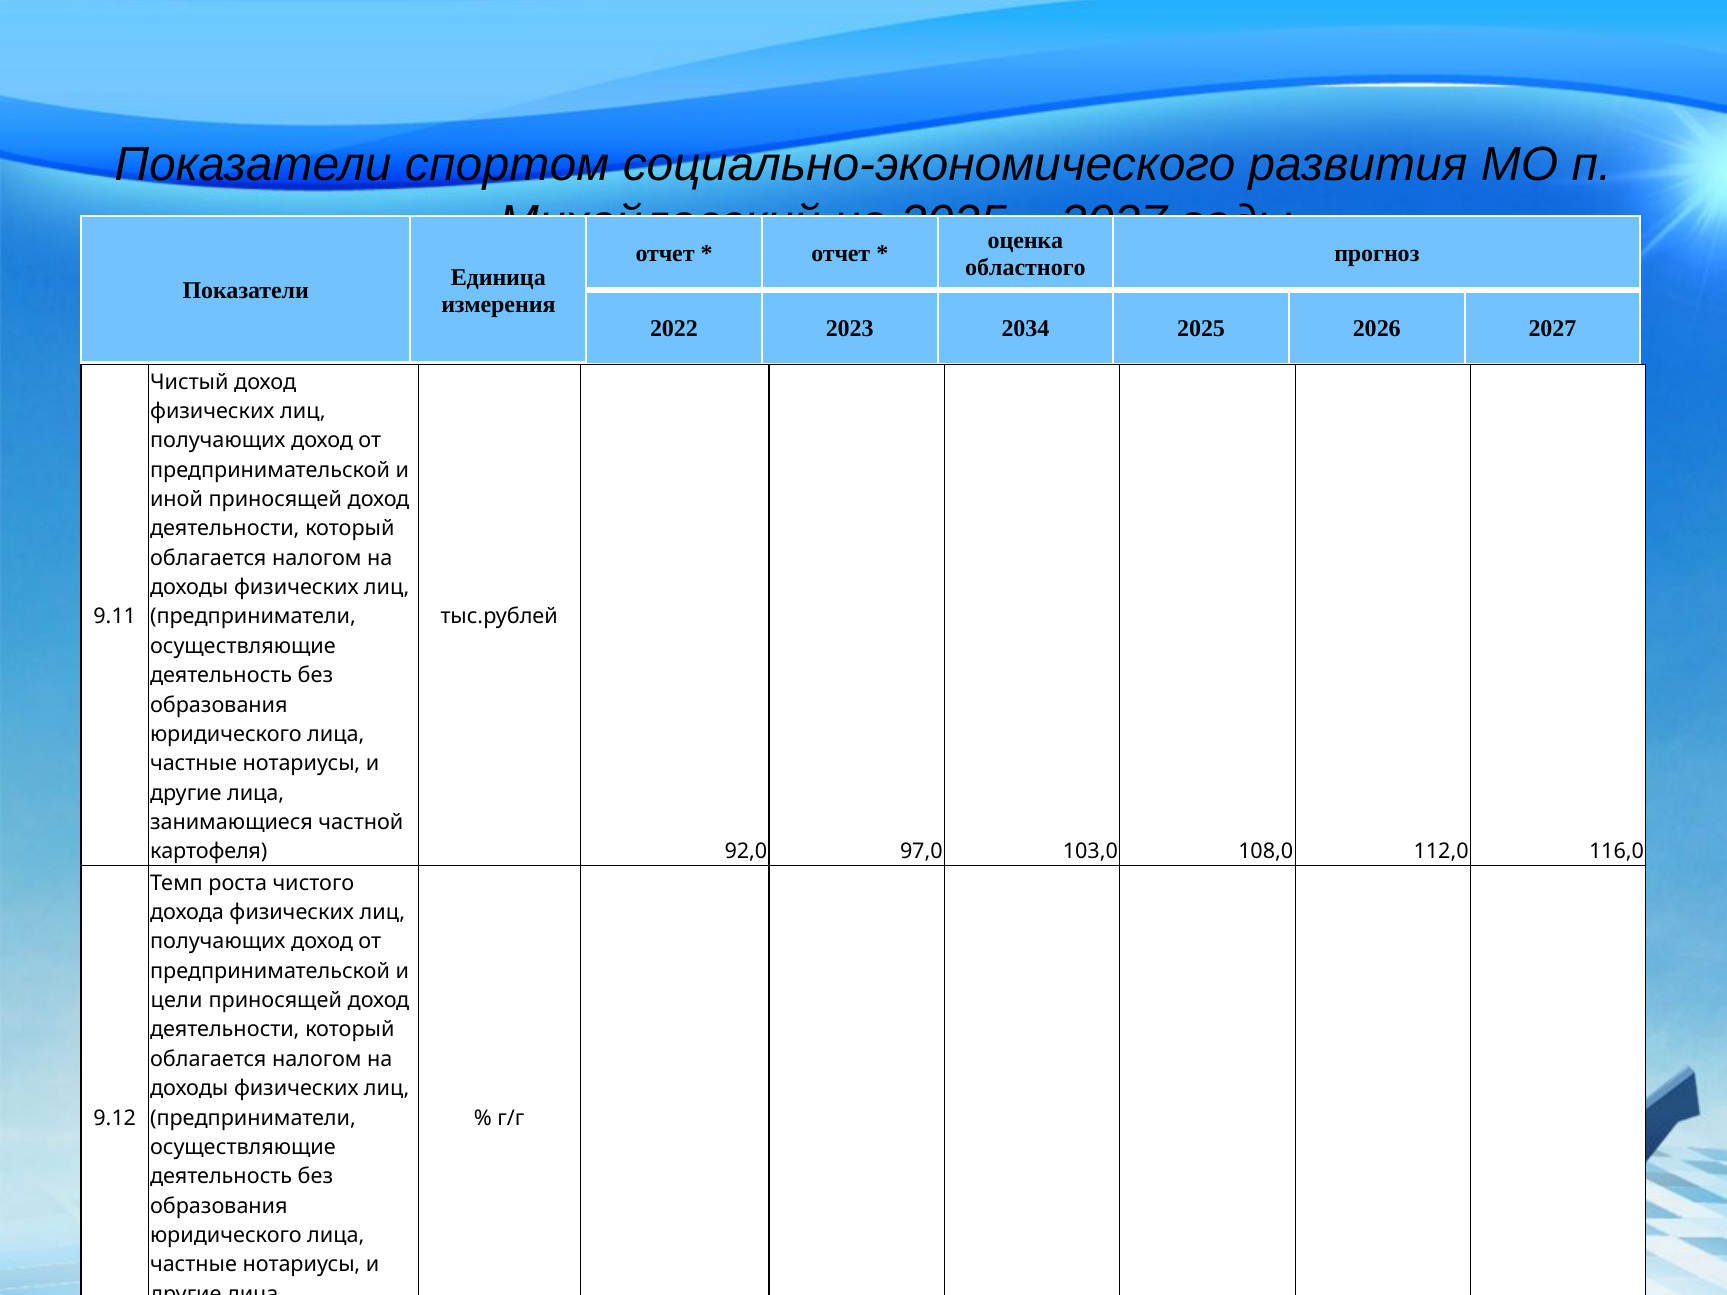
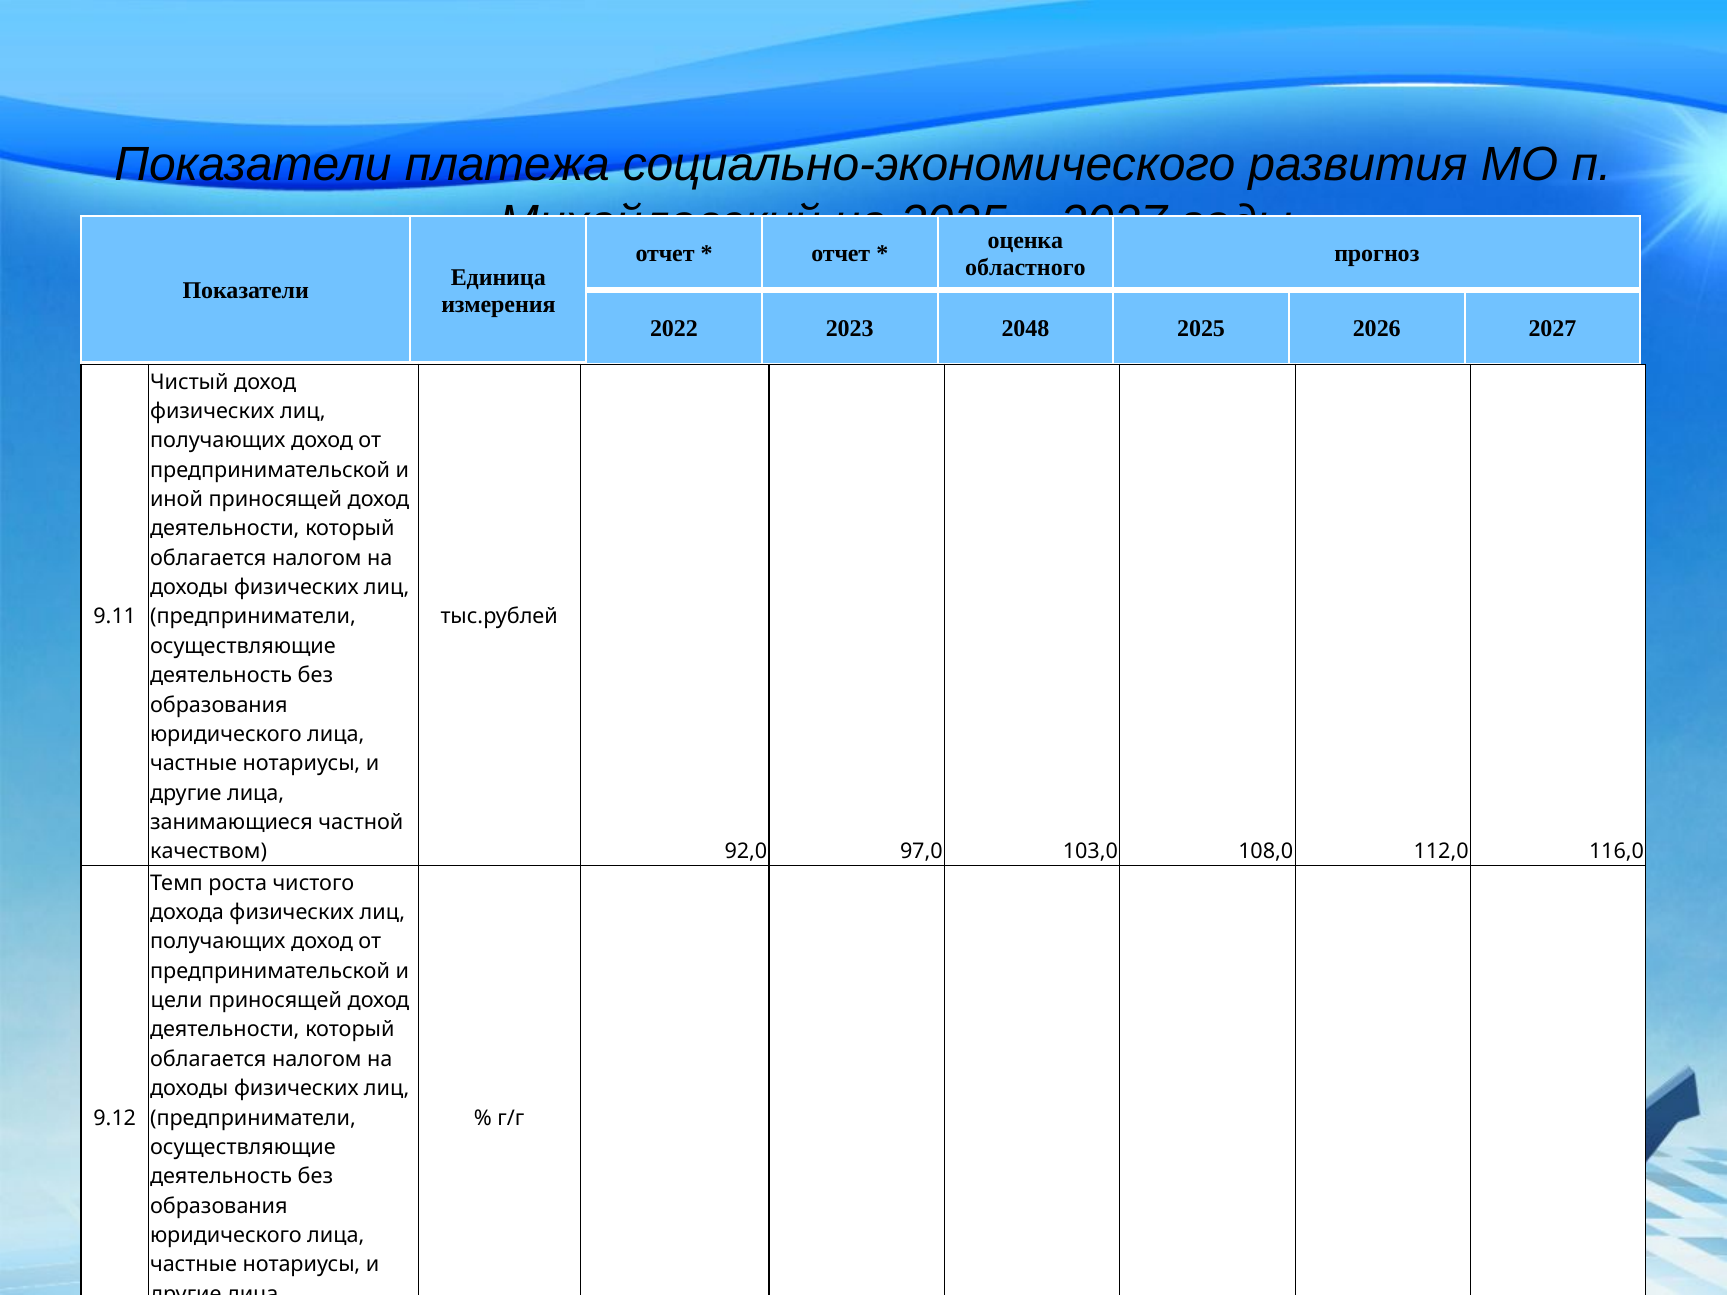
спортом: спортом -> платежа (507, 165)
2034: 2034 -> 2048 (1025, 328)
картофеля: картофеля -> качеством (209, 852)
